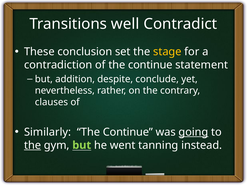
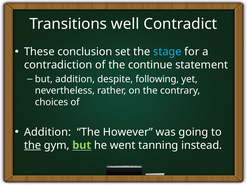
stage colour: yellow -> light blue (167, 52)
conclude: conclude -> following (157, 79)
clauses: clauses -> choices (51, 102)
Similarly: Similarly -> Addition (48, 132)
Continue: Continue -> However (128, 132)
going underline: present -> none (193, 132)
